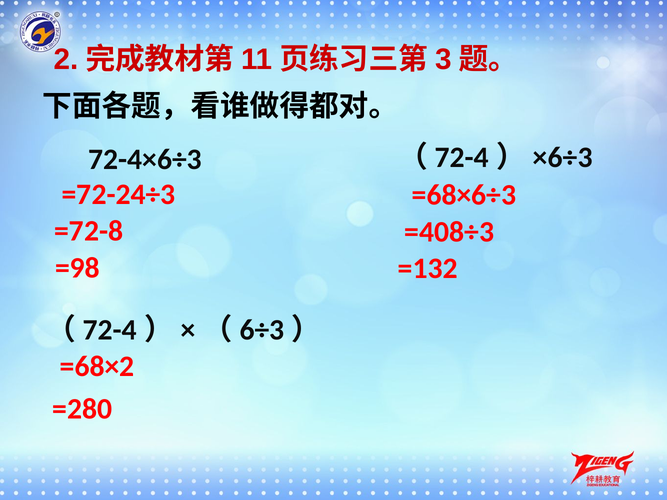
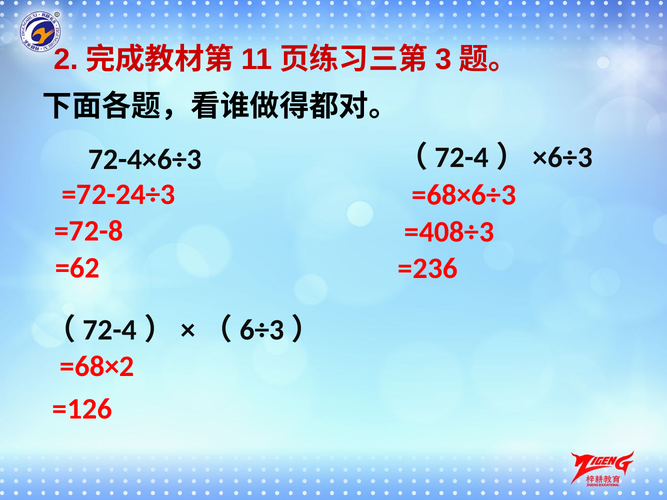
=98: =98 -> =62 (78, 268)
=132: =132 -> =236 (428, 269)
=280: =280 -> =126 (82, 409)
